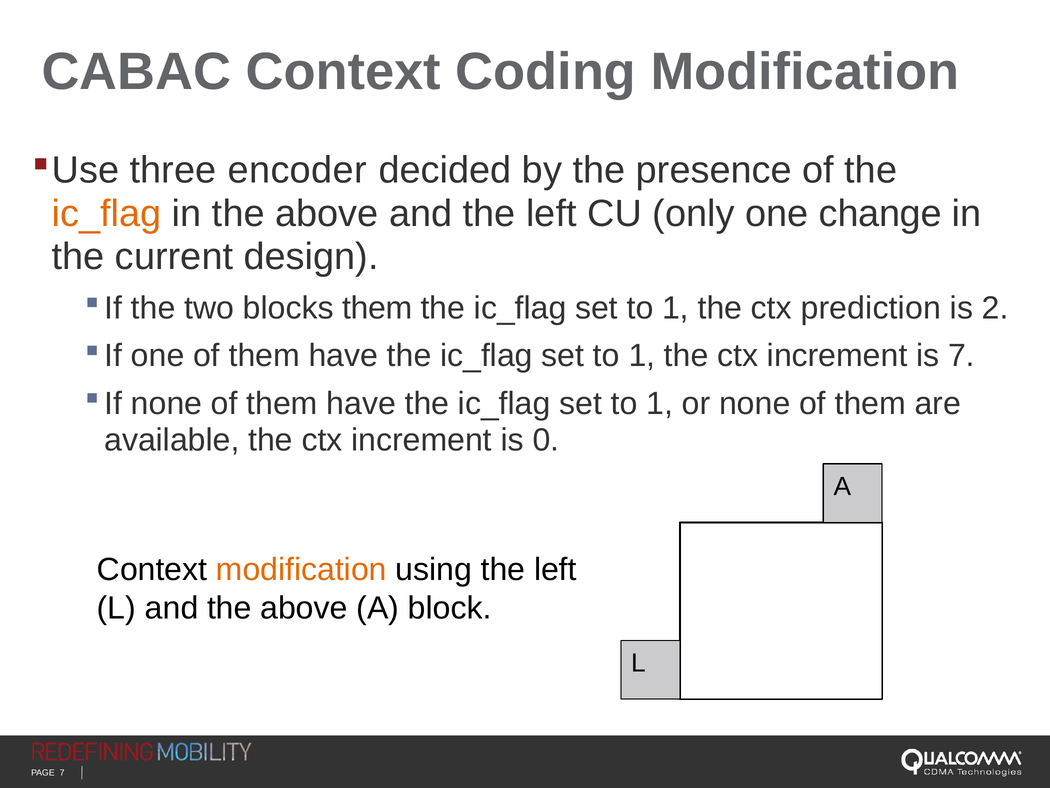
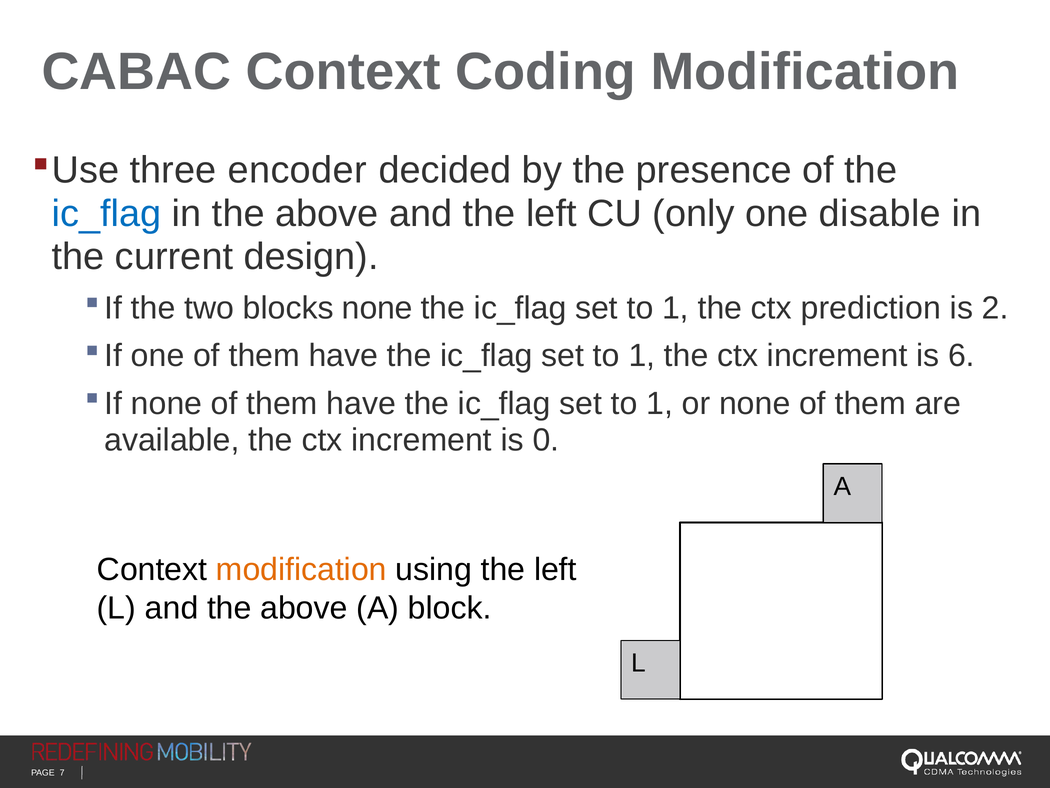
ic_flag colour: orange -> blue (107, 214)
change: change -> disable (880, 214)
blocks them: them -> none (377, 308)
is 7: 7 -> 6 (961, 356)
